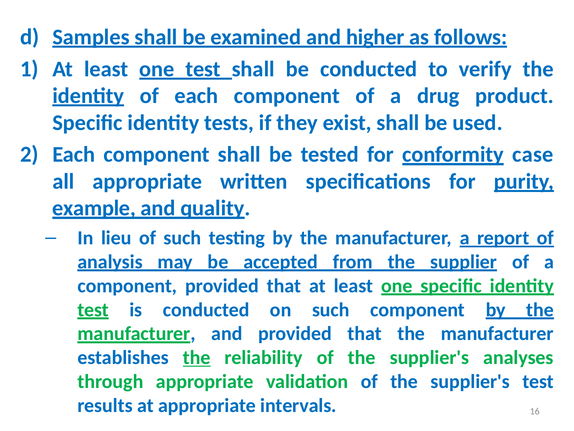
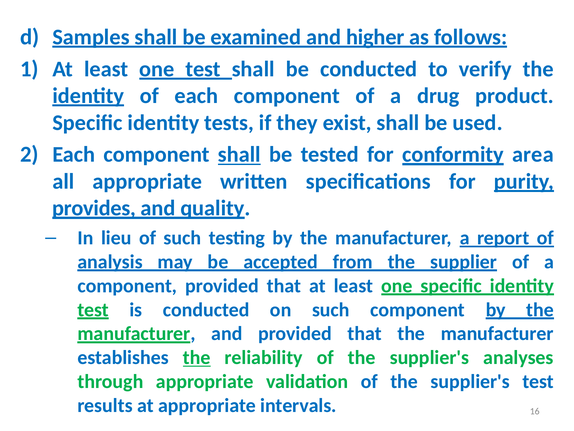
shall underline: none -> present (239, 154)
case: case -> area (533, 154)
example: example -> provides (94, 208)
